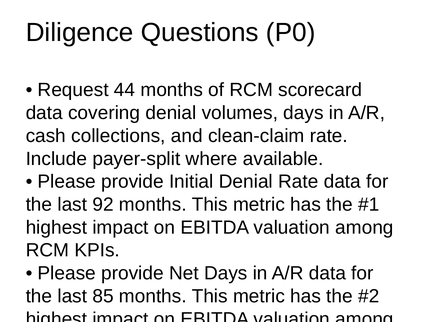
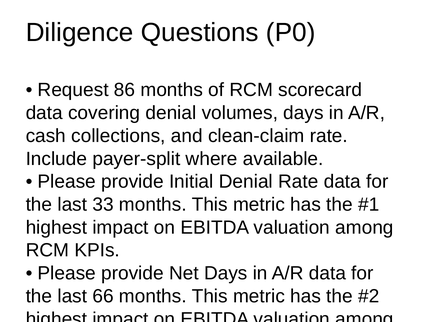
44: 44 -> 86 (125, 90)
92: 92 -> 33 (103, 204)
85: 85 -> 66 (103, 296)
